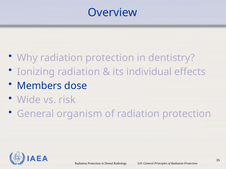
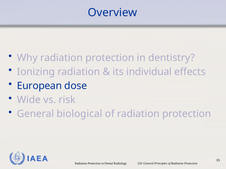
Members: Members -> European (39, 86)
organism: organism -> biological (79, 114)
